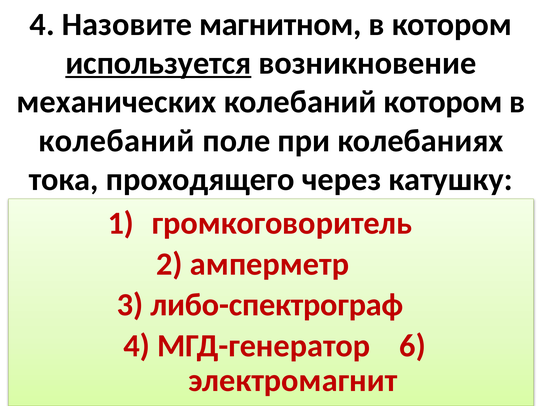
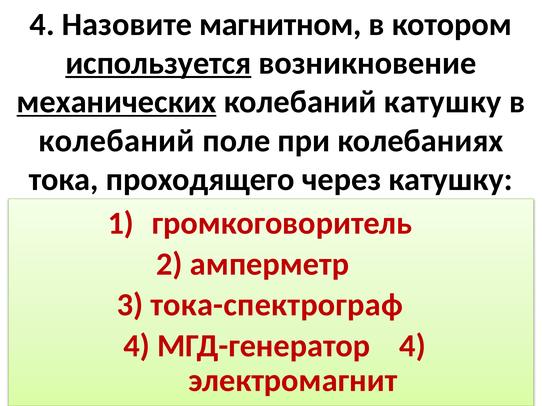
механических underline: none -> present (117, 102)
колебаний котором: котором -> катушку (443, 102)
либо-спектрограф: либо-спектрограф -> тока-спектрограф (277, 305)
МГД-генератор 6: 6 -> 4 (413, 346)
